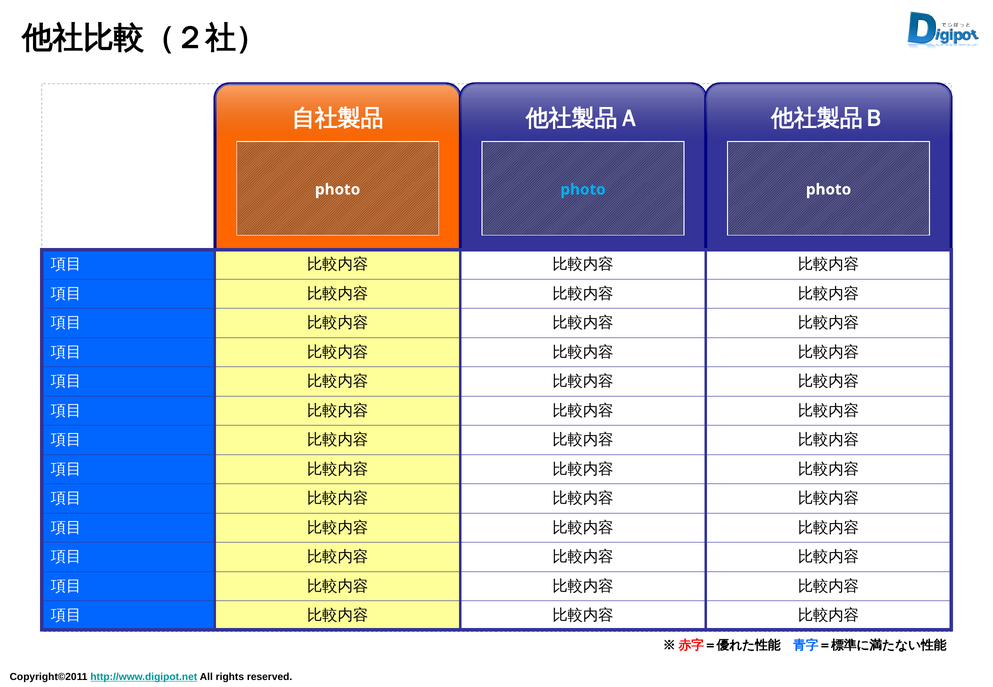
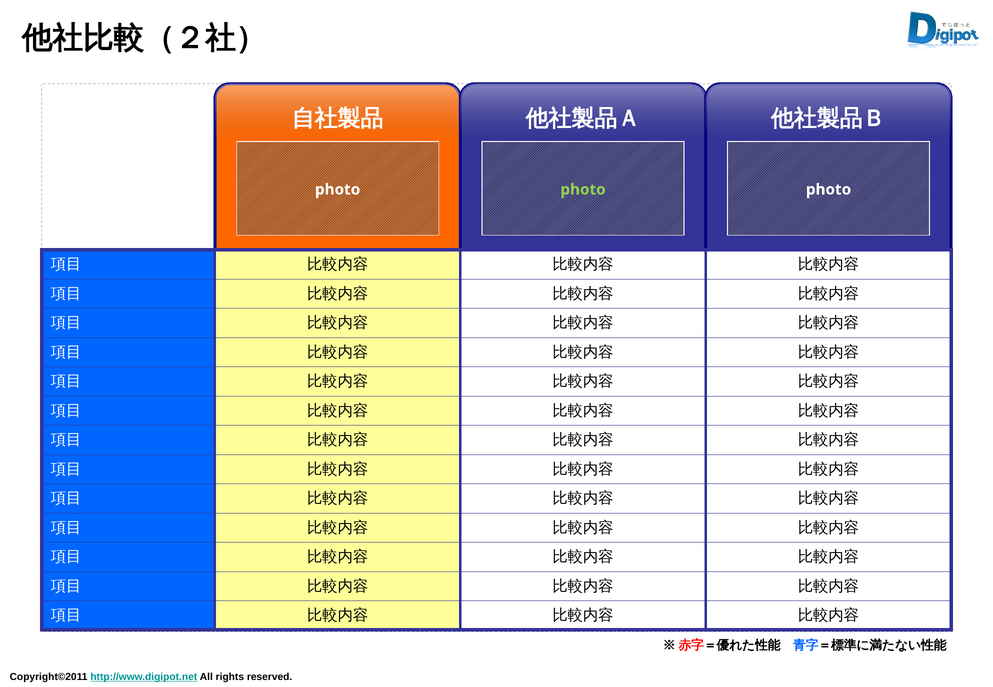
photo colour: light blue -> light green (583, 190)
